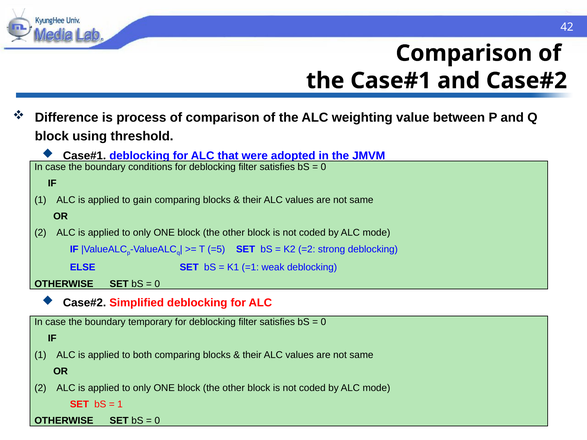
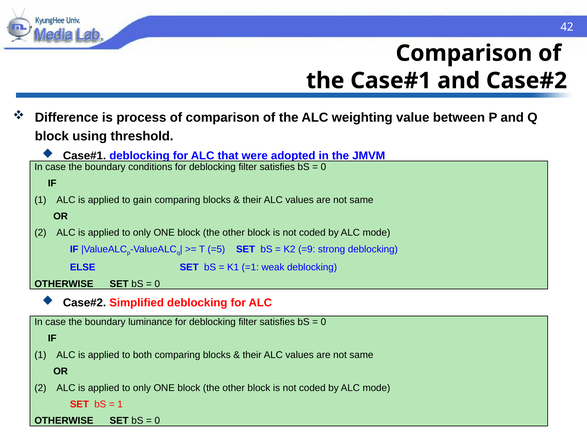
=2: =2 -> =9 (307, 249)
temporary: temporary -> luminance (150, 322)
